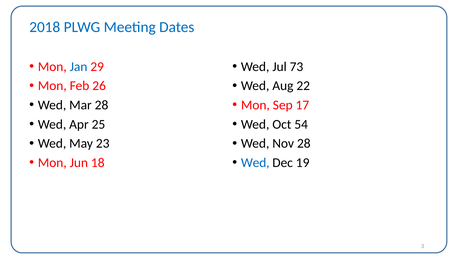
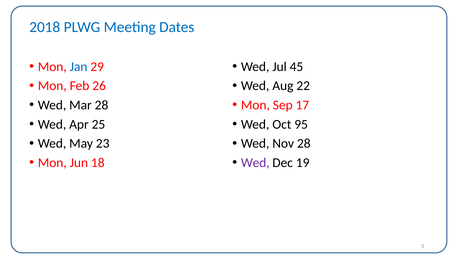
73: 73 -> 45 (296, 67)
54: 54 -> 95 (301, 124)
Wed colour: blue -> purple (255, 163)
